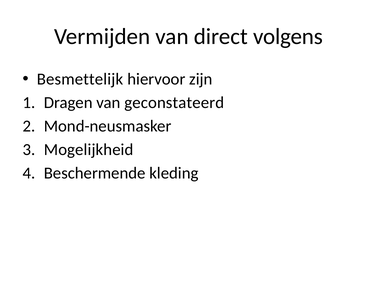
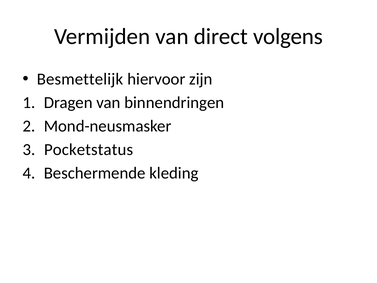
geconstateerd: geconstateerd -> binnendringen (174, 103)
Mogelijkheid: Mogelijkheid -> Pocketstatus (89, 149)
